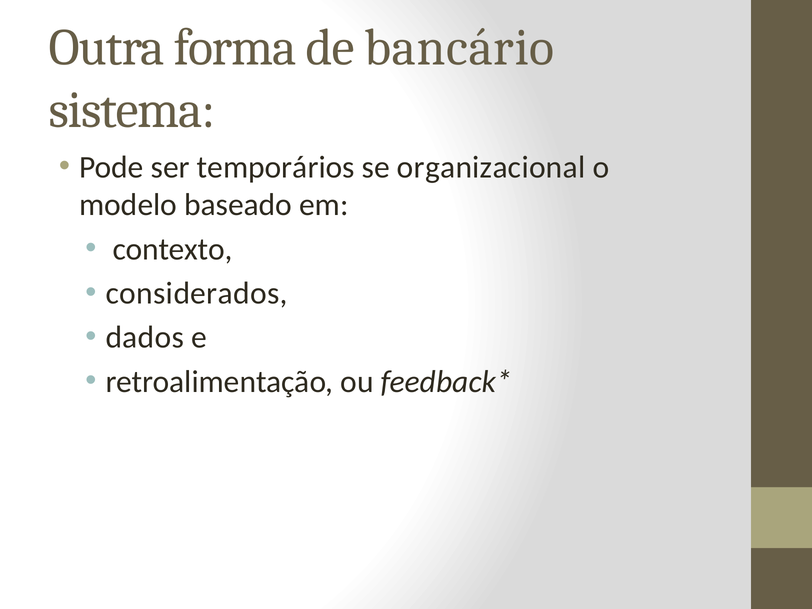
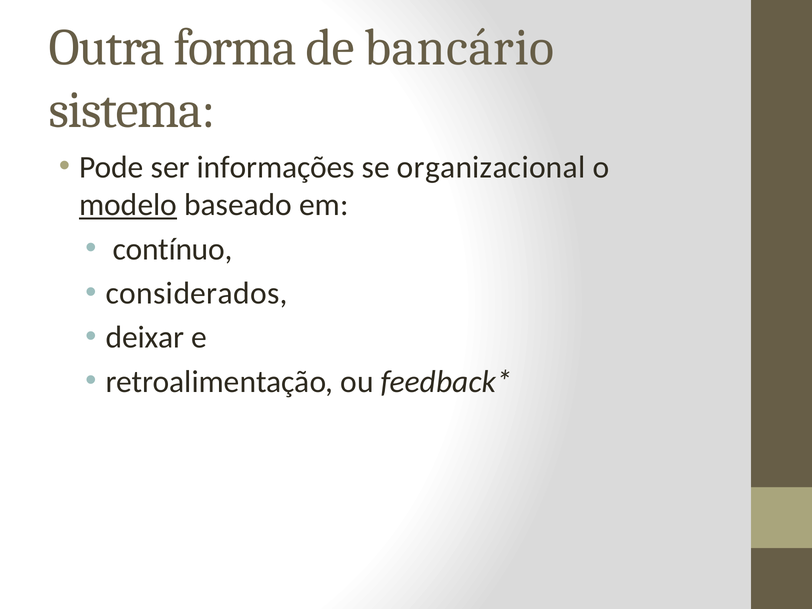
temporários: temporários -> informações (276, 167)
modelo underline: none -> present (128, 205)
contexto: contexto -> contínuo (173, 249)
dados: dados -> deixar (145, 338)
